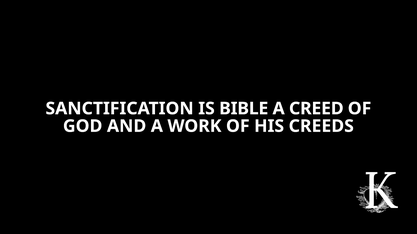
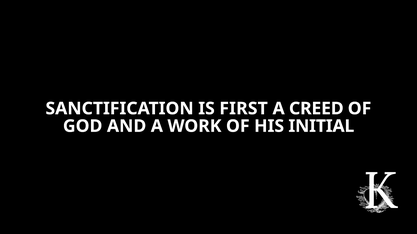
BIBLE: BIBLE -> FIRST (244, 109)
CREEDS: CREEDS -> INITIAL (321, 126)
